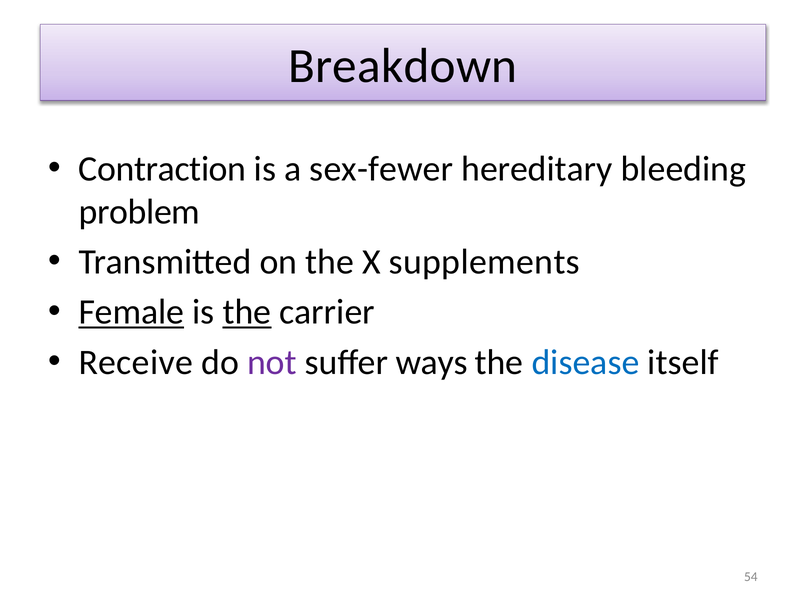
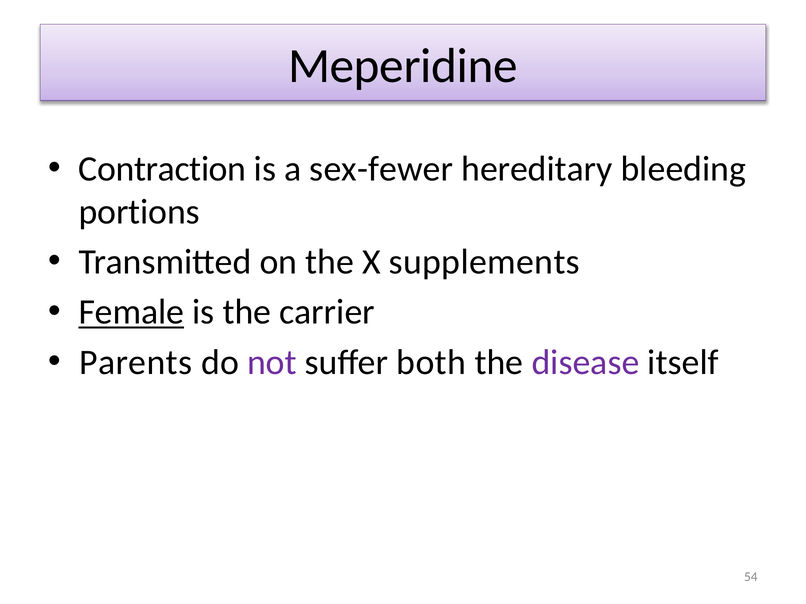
Breakdown: Breakdown -> Meperidine (403, 66)
problem: problem -> portions (139, 212)
the underline: present -> none (247, 312)
Receive: Receive -> Parents (136, 363)
ways: ways -> both (431, 363)
disease colour: blue -> purple (585, 363)
